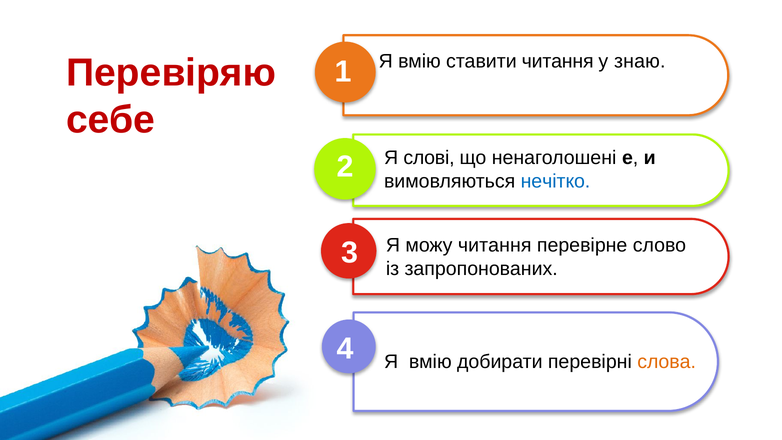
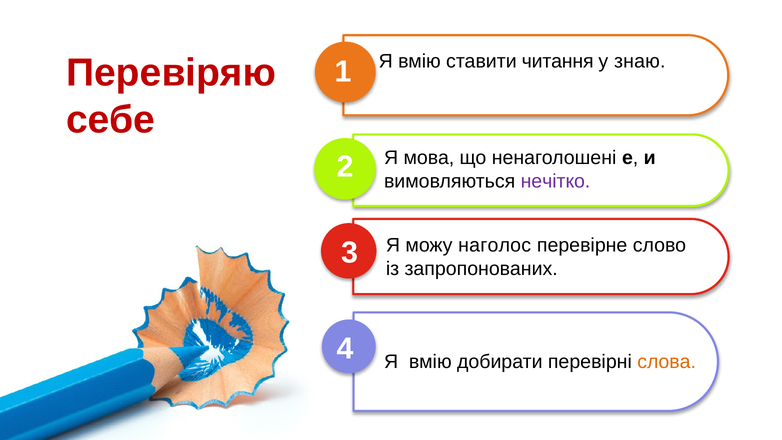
слові: слові -> мова (429, 158)
нечітко colour: blue -> purple (555, 181)
можу читання: читання -> наголос (495, 245)
